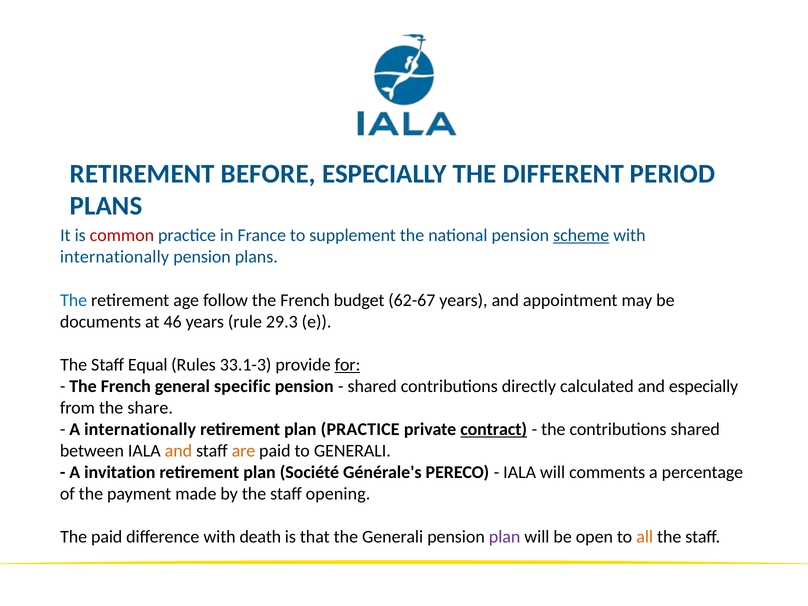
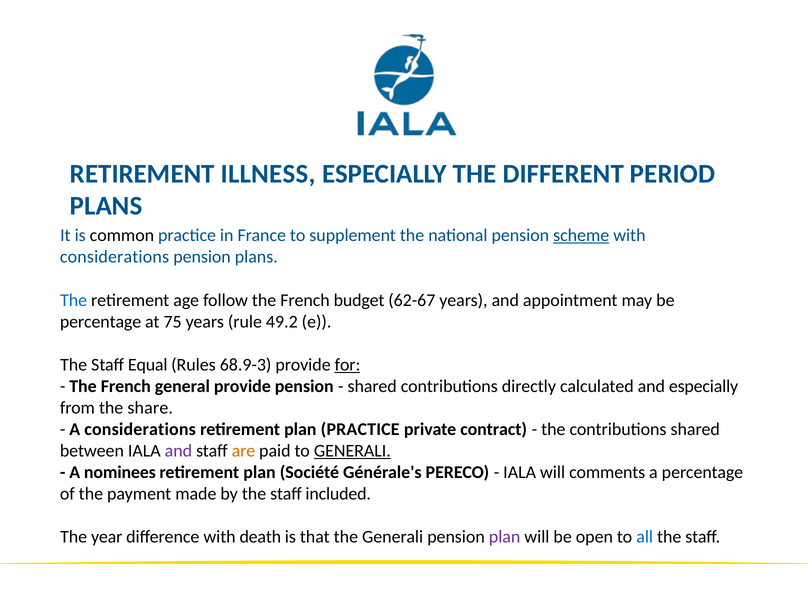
BEFORE: BEFORE -> ILLNESS (268, 174)
common colour: red -> black (122, 235)
internationally: internationally -> considerations (114, 257)
documents: documents -> percentage (101, 322)
46: 46 -> 75 (173, 322)
29.3: 29.3 -> 49.2 (282, 322)
33.1-3: 33.1-3 -> 68.9-3 (246, 365)
general specific: specific -> provide (242, 386)
A internationally: internationally -> considerations (140, 429)
contract underline: present -> none (494, 429)
and colour: orange -> purple (178, 451)
GENERALI underline: none -> present (352, 451)
invitation: invitation -> nominees (120, 472)
opening: opening -> included (338, 494)
The paid: paid -> year (107, 537)
all colour: orange -> blue (645, 537)
